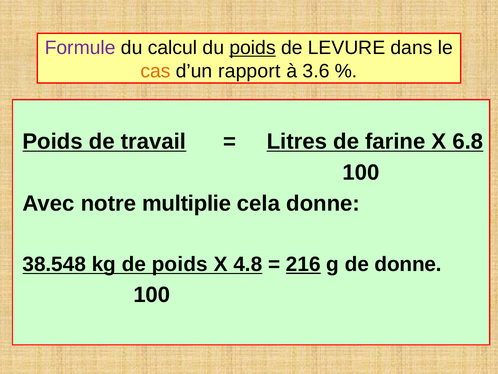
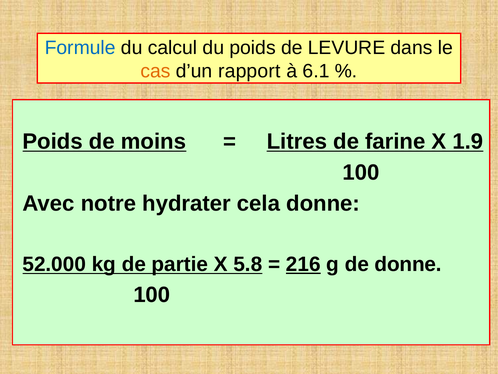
Formule colour: purple -> blue (80, 48)
poids underline: present -> none (253, 48)
3.6: 3.6 -> 6.1 (316, 71)
travail: travail -> moins (153, 141)
6.8: 6.8 -> 1.9 (468, 141)
multiplie: multiplie -> hydrater (187, 203)
38.548: 38.548 -> 52.000 (54, 264)
de poids: poids -> partie (180, 264)
4.8: 4.8 -> 5.8 (248, 264)
